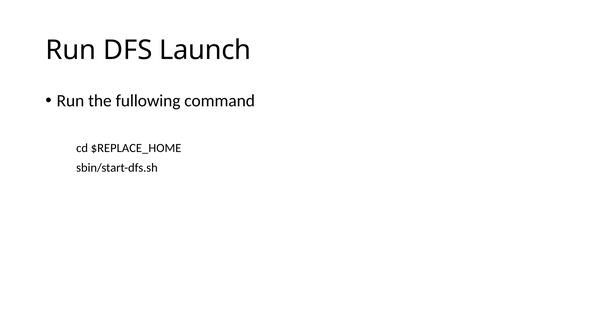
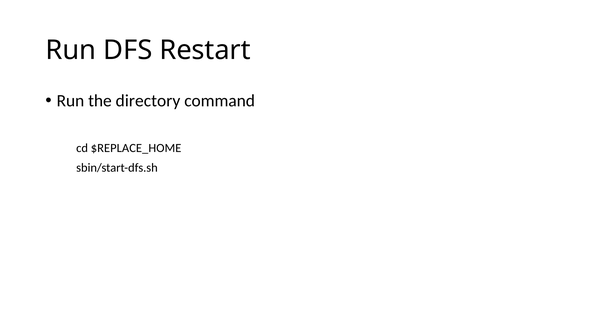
Launch: Launch -> Restart (205, 50)
fullowing: fullowing -> directory (148, 101)
